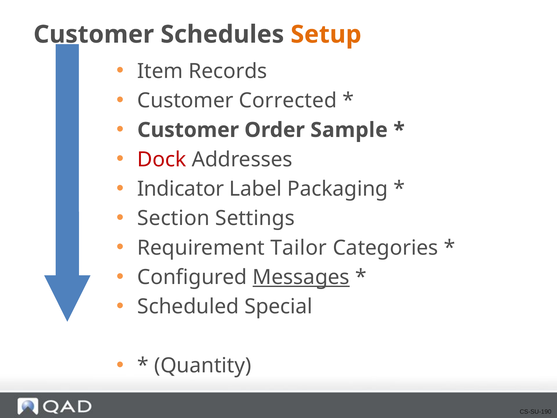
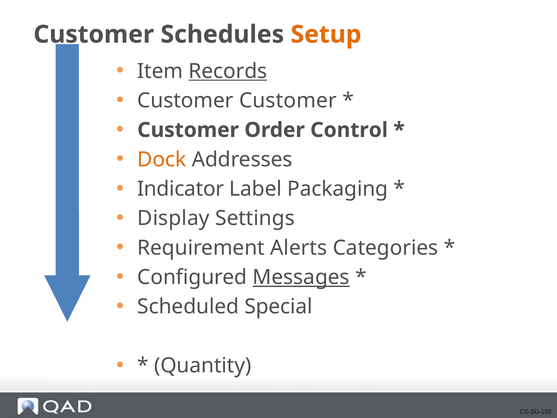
Records underline: none -> present (228, 71)
Customer Corrected: Corrected -> Customer (288, 101)
Sample: Sample -> Control (349, 130)
Dock colour: red -> orange (162, 159)
Section: Section -> Display (173, 218)
Tailor: Tailor -> Alerts (299, 248)
